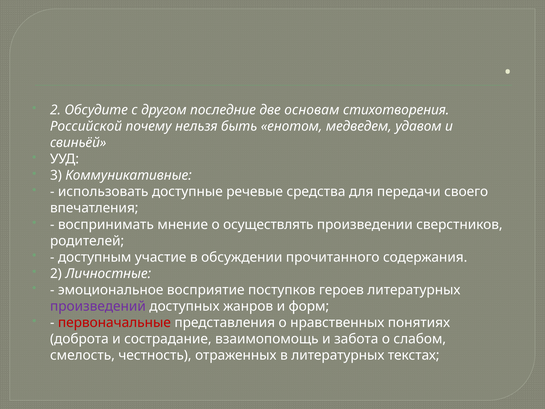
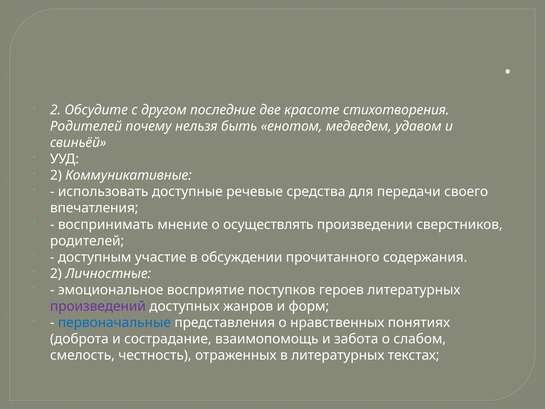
основам: основам -> красоте (312, 110)
Российской: Российской -> Родителей (86, 126)
3: 3 -> 2 (56, 175)
первоначальные colour: red -> blue (114, 322)
